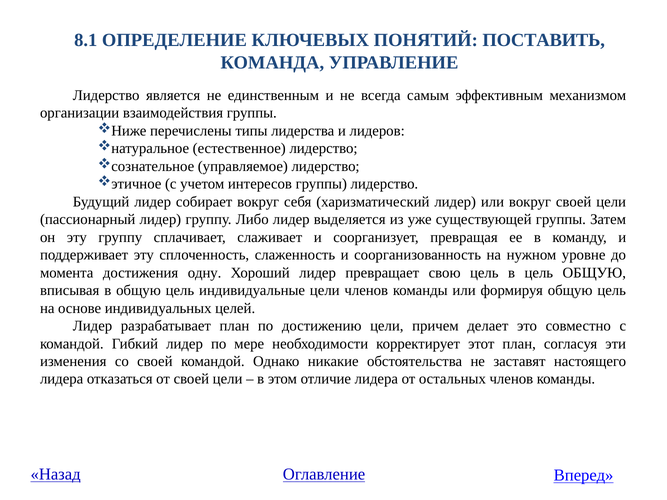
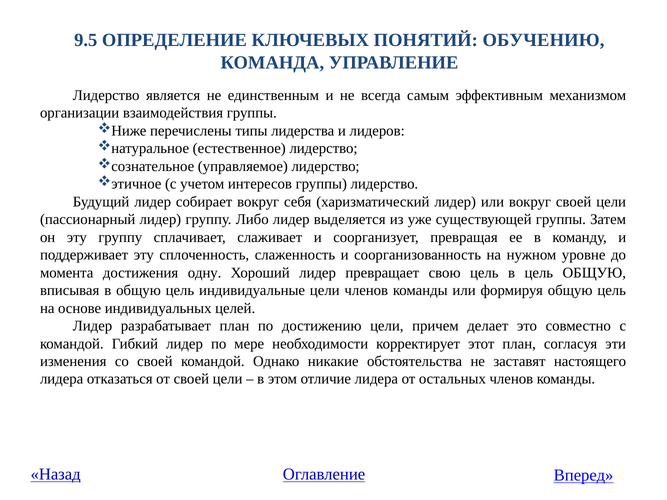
8.1: 8.1 -> 9.5 (86, 40)
ПОСТАВИТЬ: ПОСТАВИТЬ -> ОБУЧЕНИЮ (544, 40)
